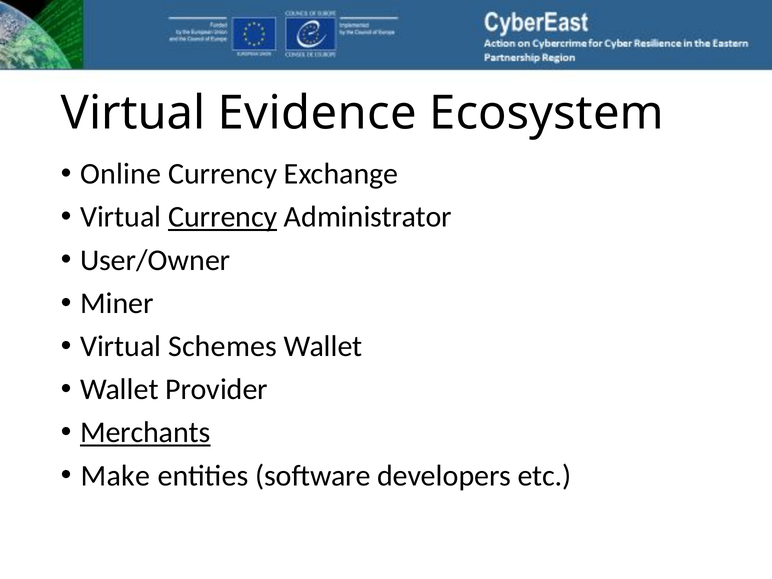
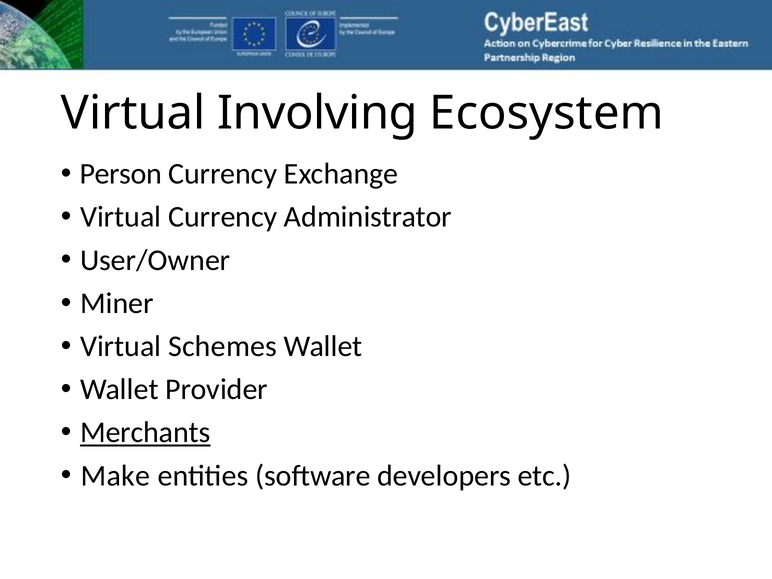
Evidence: Evidence -> Involving (318, 113)
Online: Online -> Person (121, 174)
Currency underline: present -> none (223, 217)
